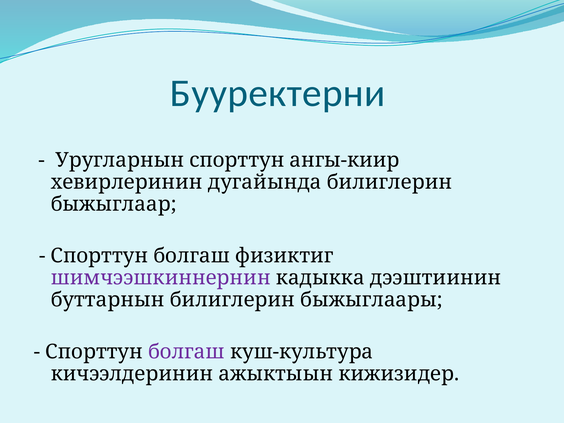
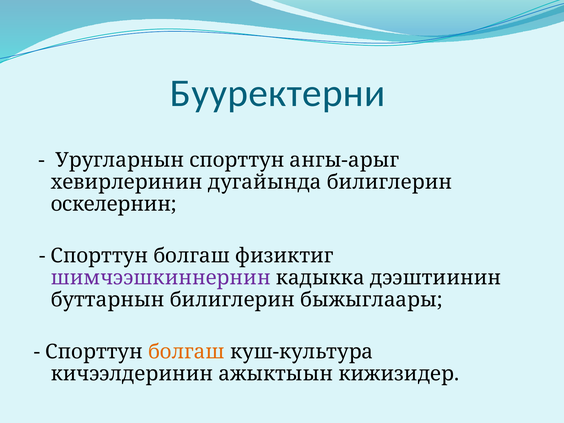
ангы-киир: ангы-киир -> ангы-арыг (344, 160)
быжыглаар: быжыглаар -> оскелернин (114, 204)
болгаш colour: purple -> orange (186, 352)
